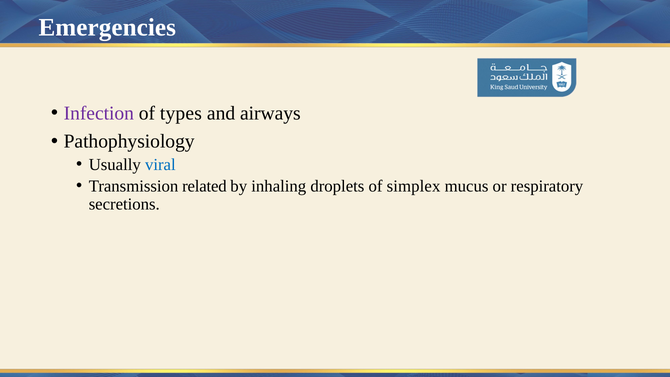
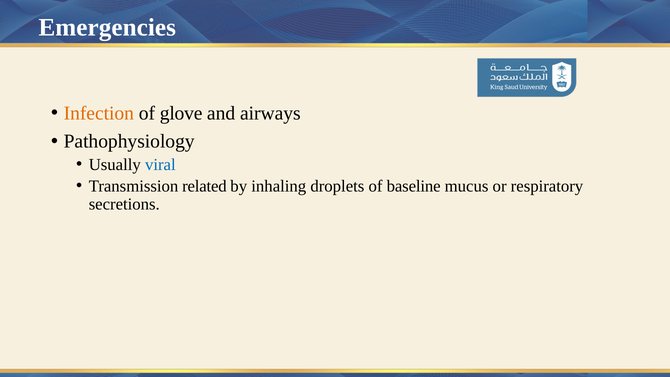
Infection colour: purple -> orange (99, 113)
types: types -> glove (181, 113)
simplex: simplex -> baseline (414, 186)
